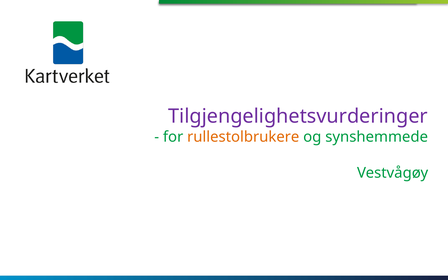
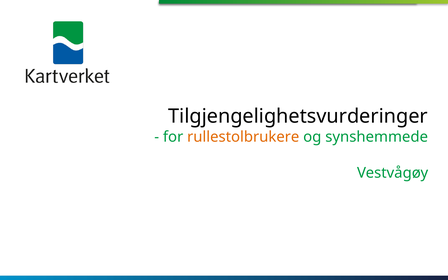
Tilgjengelighetsvurderinger colour: purple -> black (298, 116)
